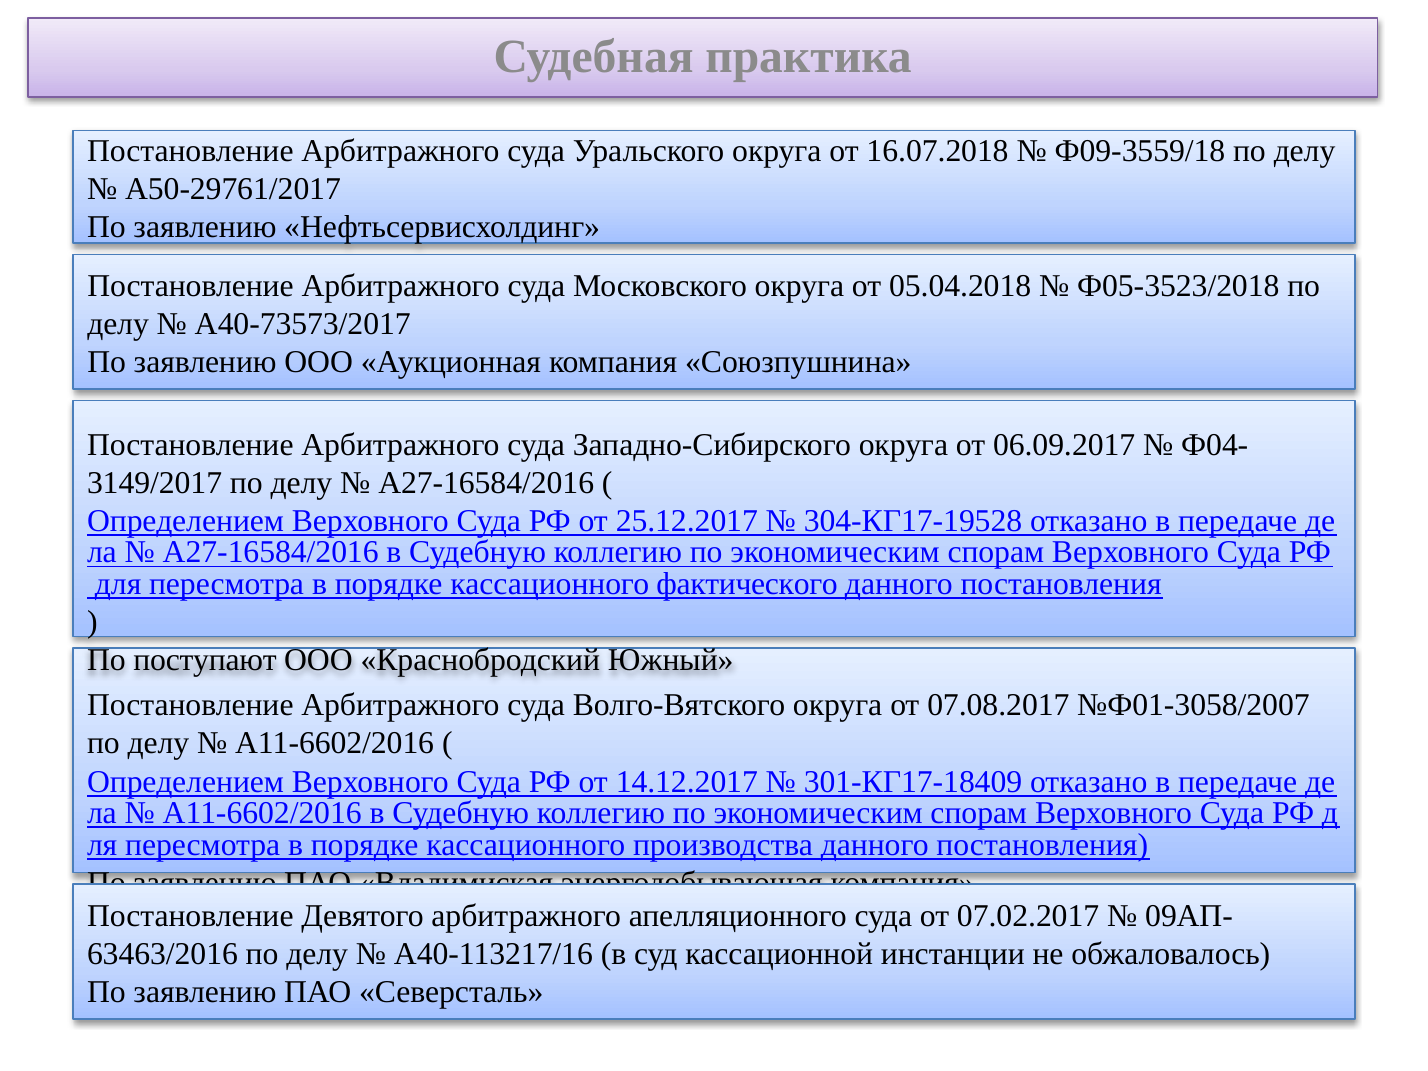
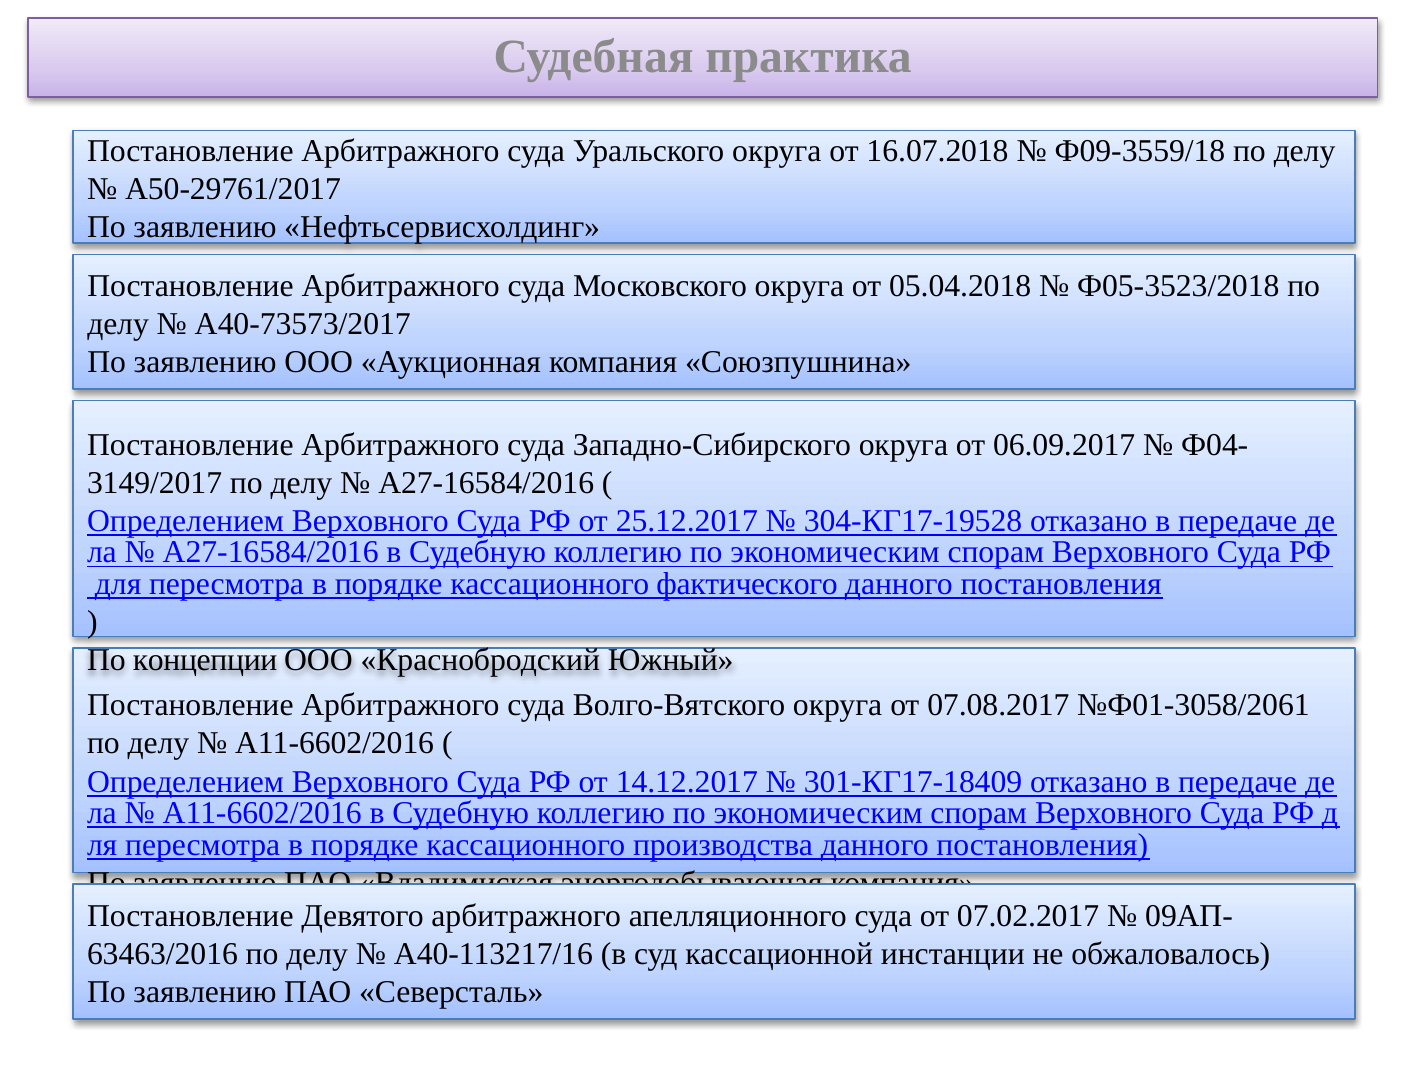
поступают: поступают -> концепции (205, 660)
№Ф01-3058/2007: №Ф01-3058/2007 -> №Ф01-3058/2061 (1193, 705)
